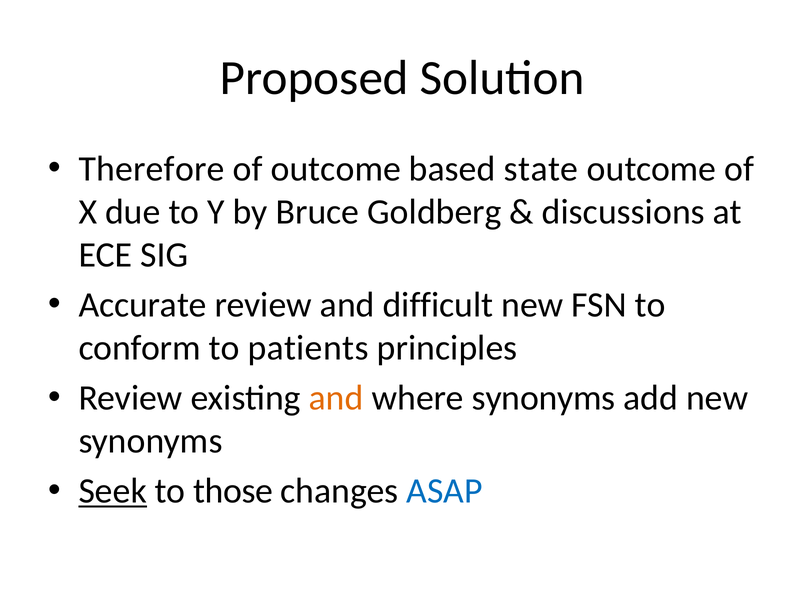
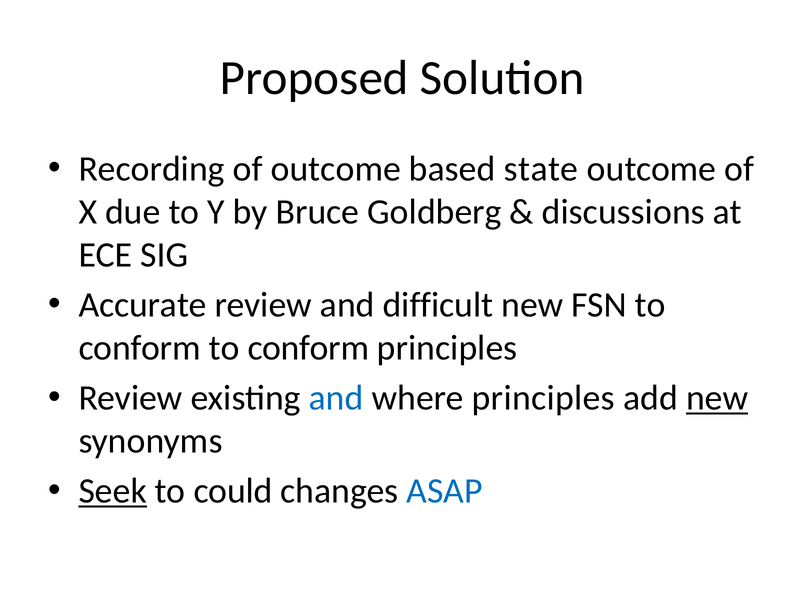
Therefore: Therefore -> Recording (152, 169)
conform to patients: patients -> conform (308, 348)
and colour: orange -> blue (336, 398)
where synonyms: synonyms -> principles (543, 398)
new underline: none -> present (717, 398)
those: those -> could (233, 491)
